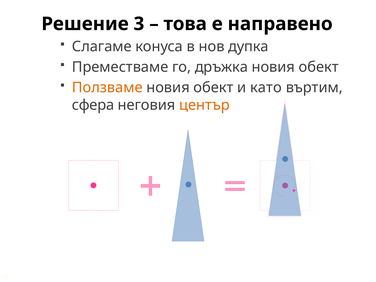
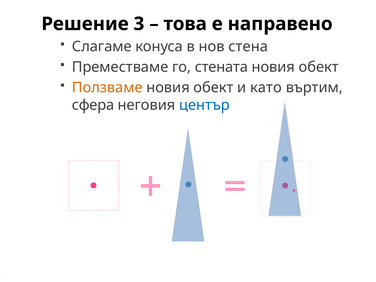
дупка: дупка -> стена (248, 47)
дръжка: дръжка -> стената (221, 67)
център colour: orange -> blue (204, 105)
